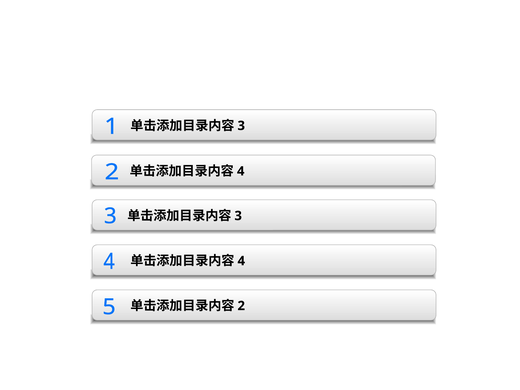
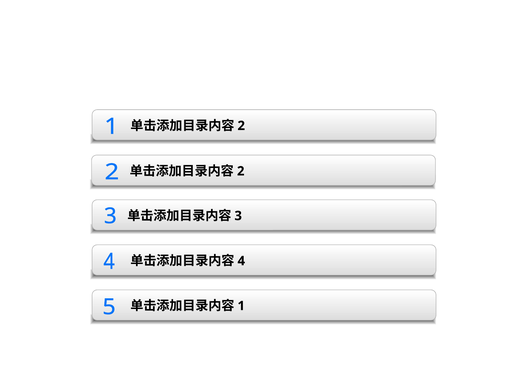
3: 3 -> 2 (241, 126)
4: 4 -> 2 (241, 171)
2: 2 -> 1 (241, 306)
